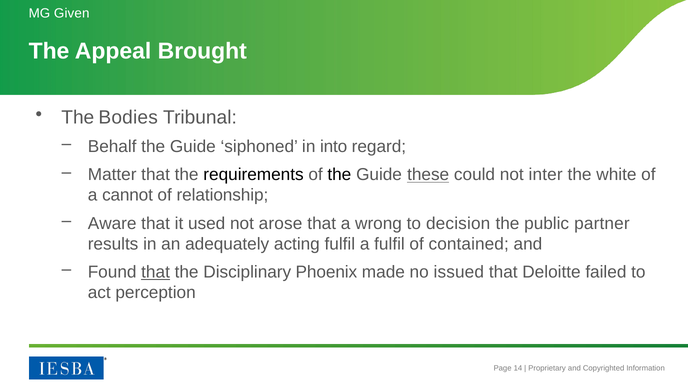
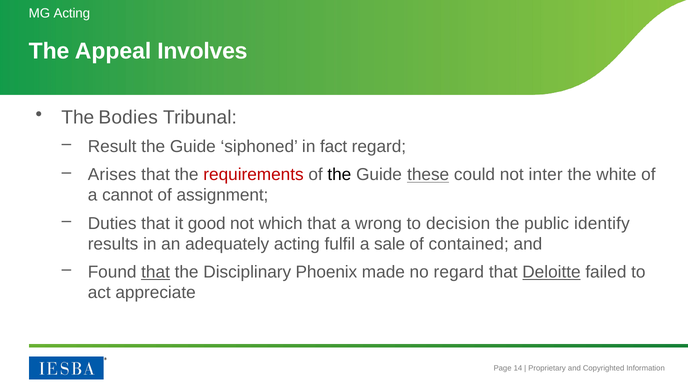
MG Given: Given -> Acting (72, 13)
Brought: Brought -> Involves (202, 51)
Behalf: Behalf -> Result (112, 147)
into: into -> fact (334, 147)
Matter: Matter -> Arises (112, 175)
requirements colour: black -> red (253, 175)
relationship: relationship -> assignment (222, 195)
Aware: Aware -> Duties (112, 223)
used: used -> good (207, 223)
arose: arose -> which (281, 223)
partner: partner -> identify (602, 223)
a fulfil: fulfil -> sale (390, 244)
no issued: issued -> regard (459, 272)
Deloitte underline: none -> present (551, 272)
perception: perception -> appreciate (156, 293)
